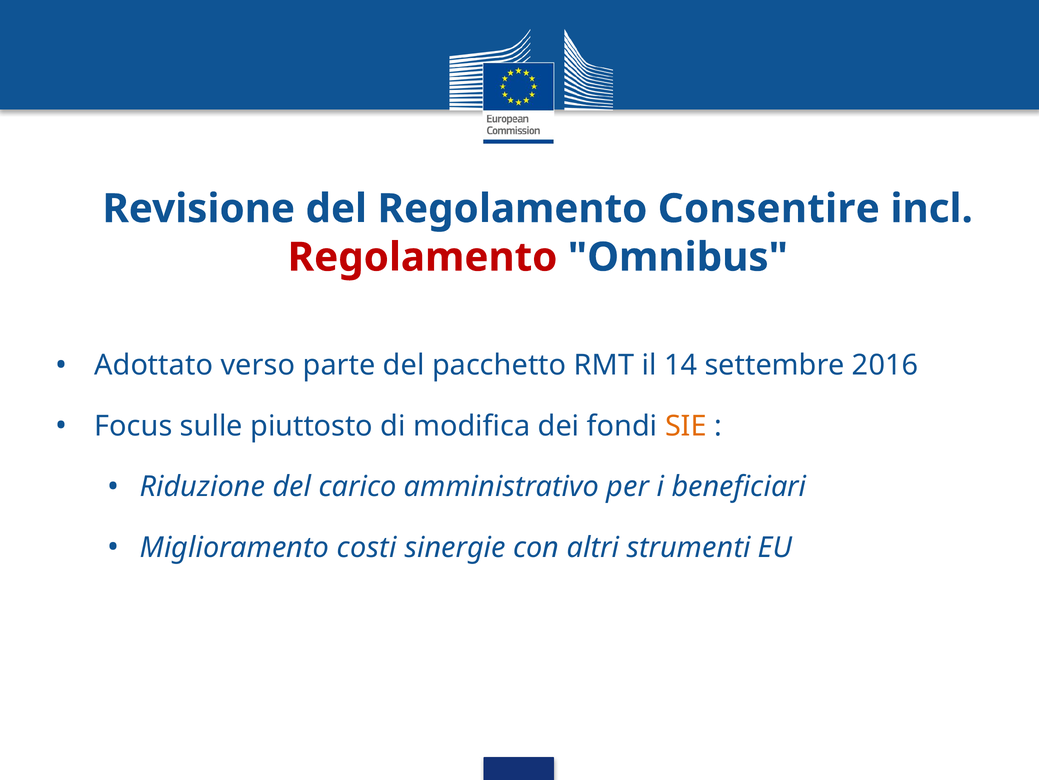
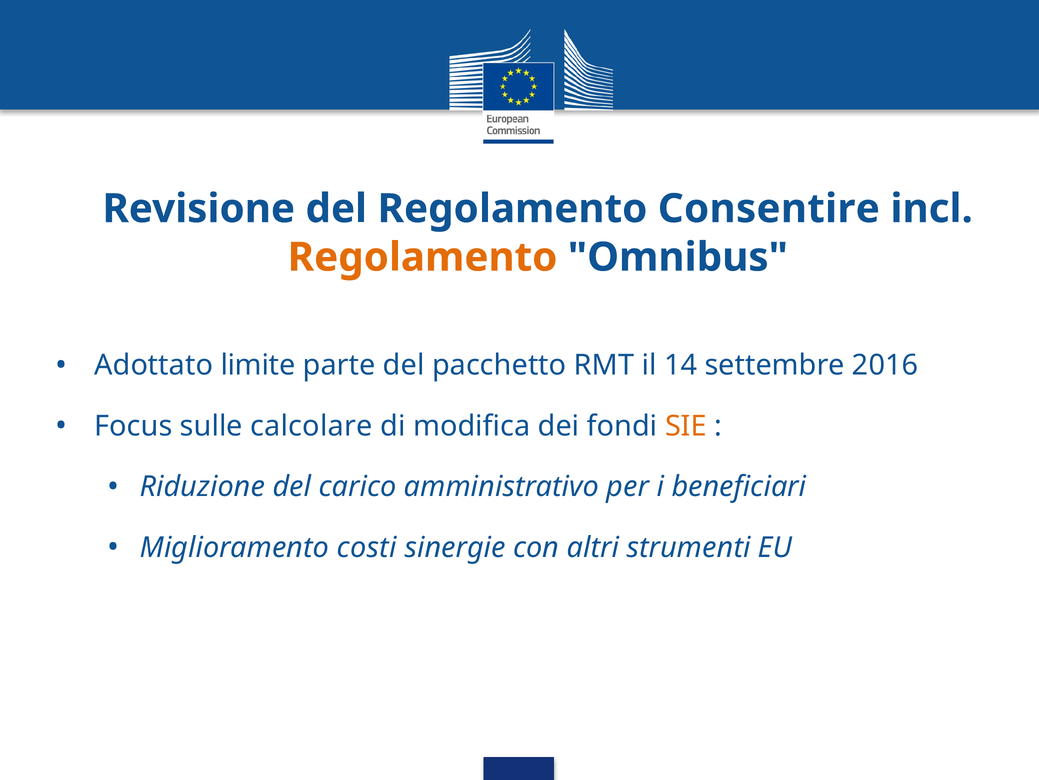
Regolamento colour: red -> orange (423, 257)
verso: verso -> limite (258, 365)
piuttosto: piuttosto -> calcolare (311, 426)
